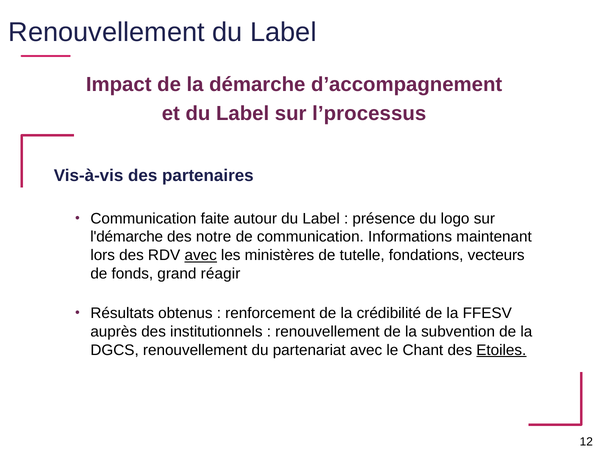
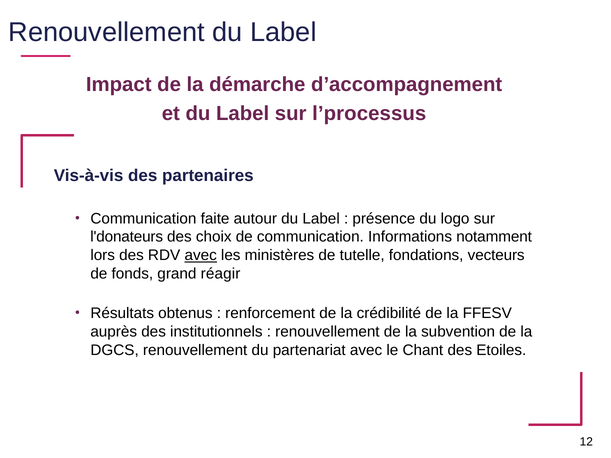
l'démarche: l'démarche -> l'donateurs (127, 237)
notre: notre -> choix (214, 237)
maintenant: maintenant -> notamment (494, 237)
Etoiles underline: present -> none (501, 350)
